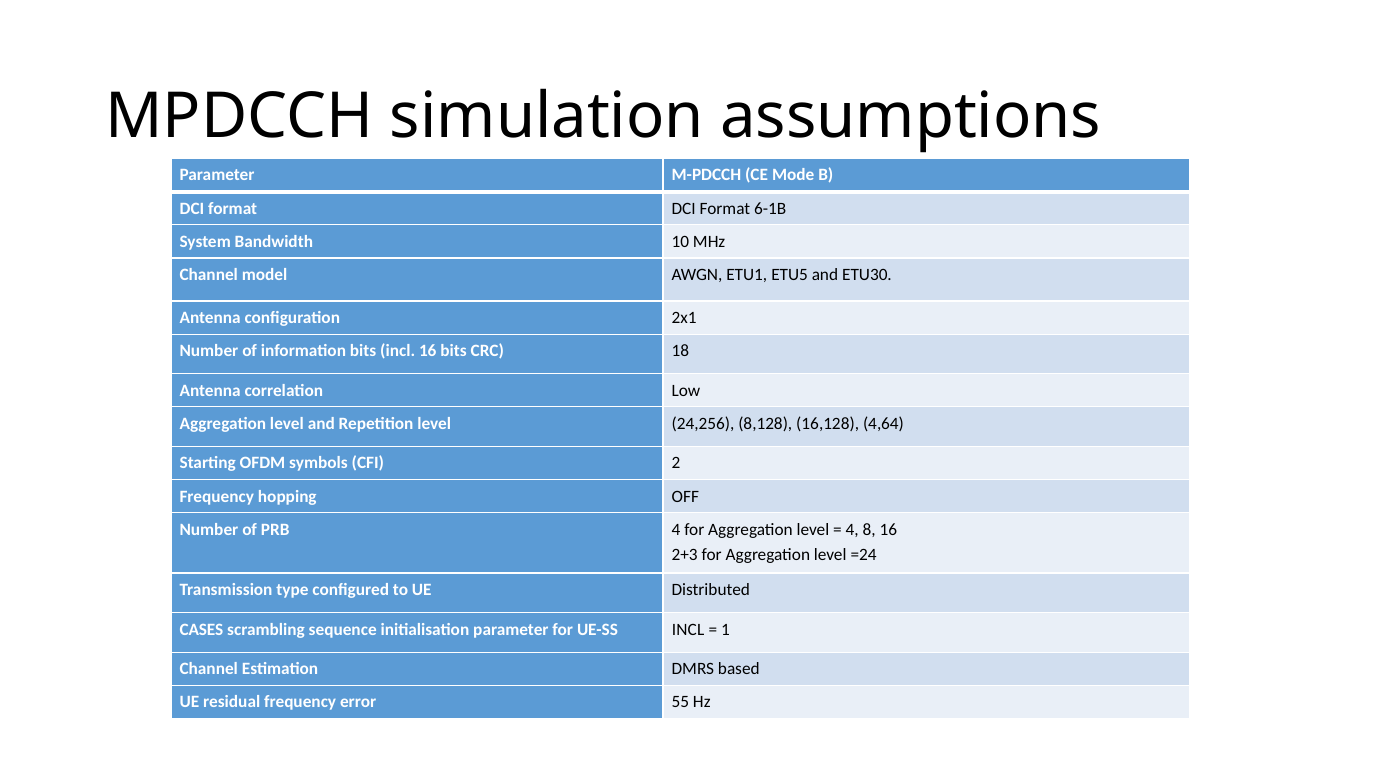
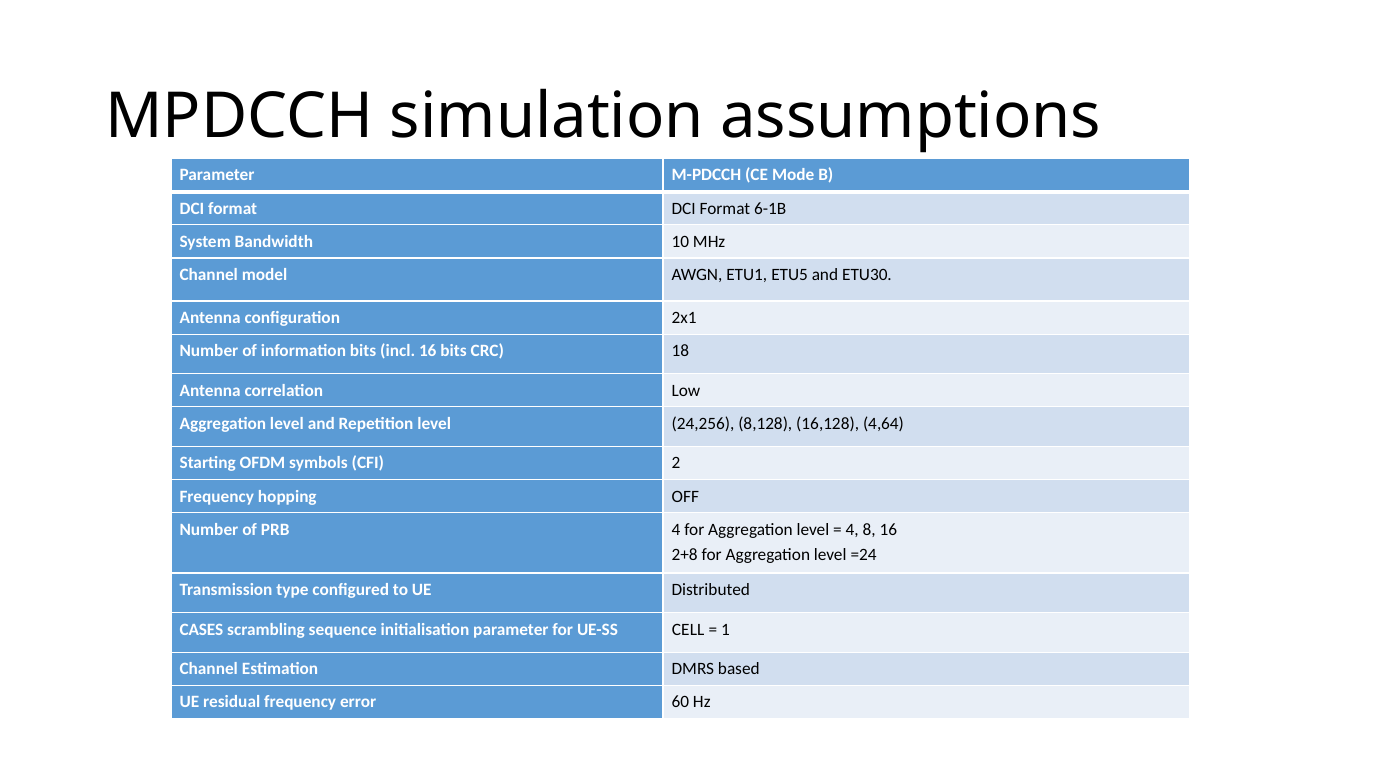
2+3: 2+3 -> 2+8 (685, 555)
UE-SS INCL: INCL -> CELL (688, 629)
55: 55 -> 60 (680, 702)
